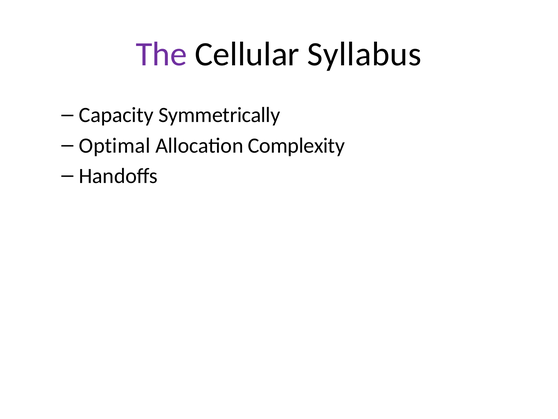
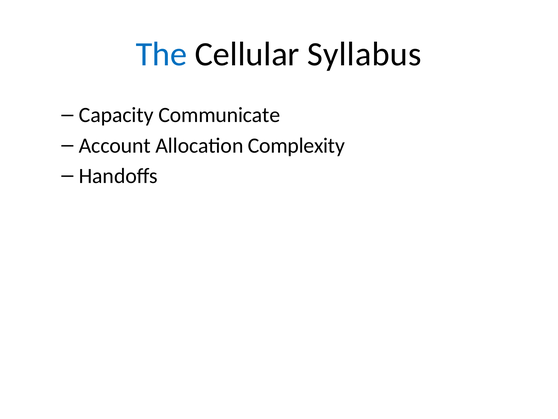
The colour: purple -> blue (161, 54)
Symmetrically: Symmetrically -> Communicate (219, 115)
Optimal: Optimal -> Account (115, 145)
